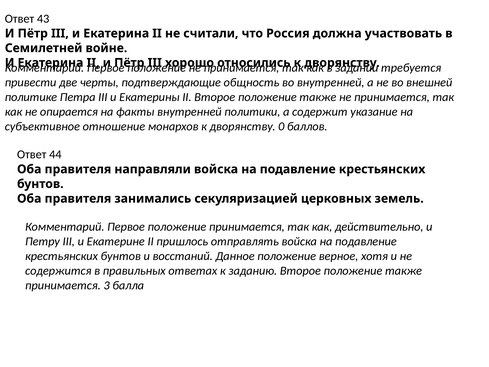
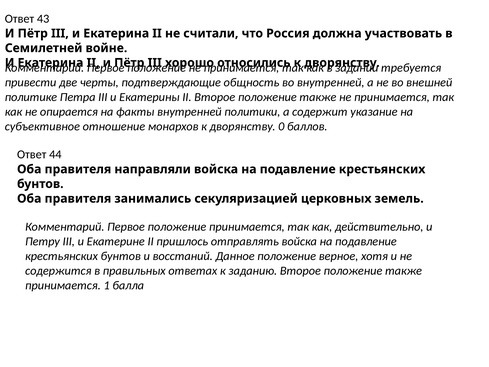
3: 3 -> 1 (107, 285)
